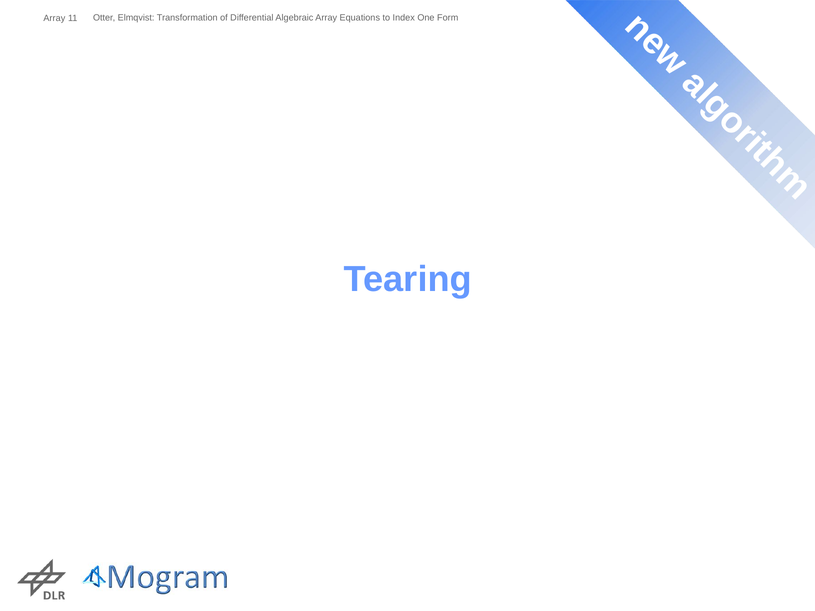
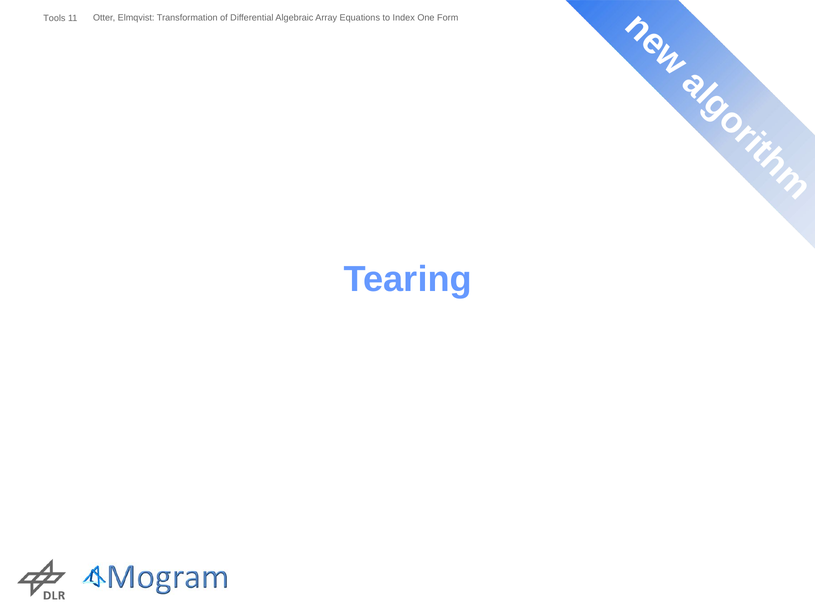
Array: Array -> Tools (54, 18)
